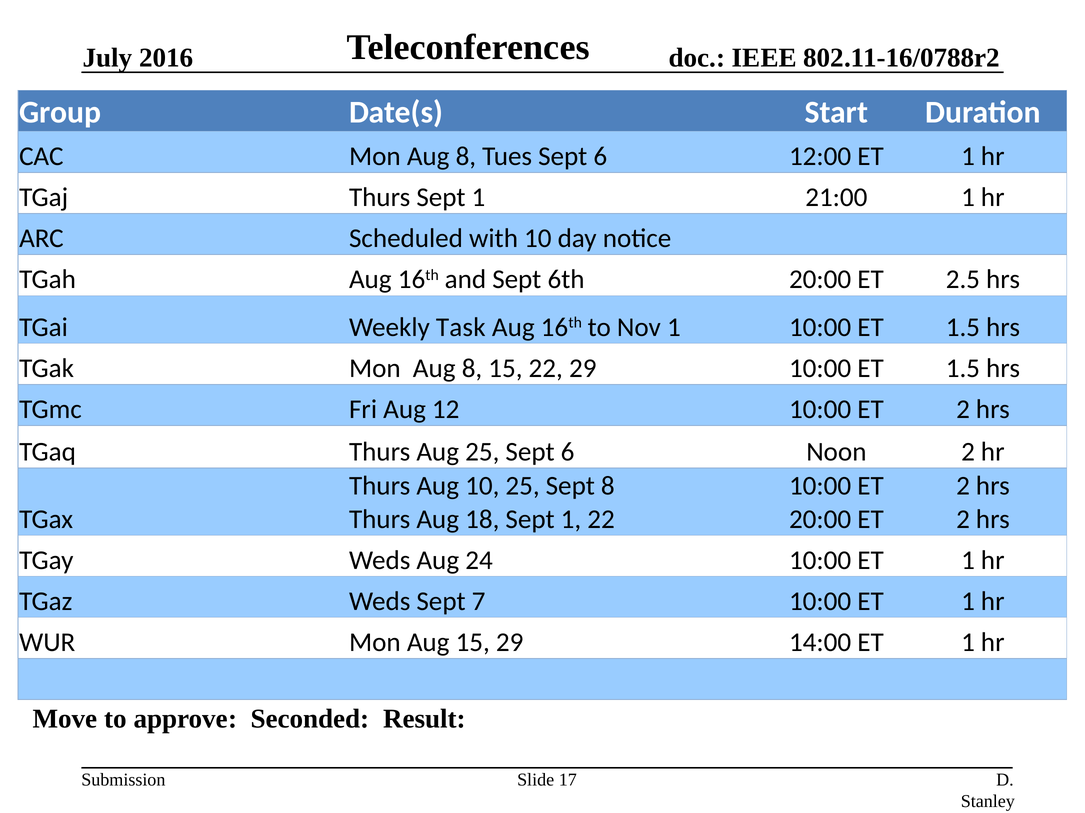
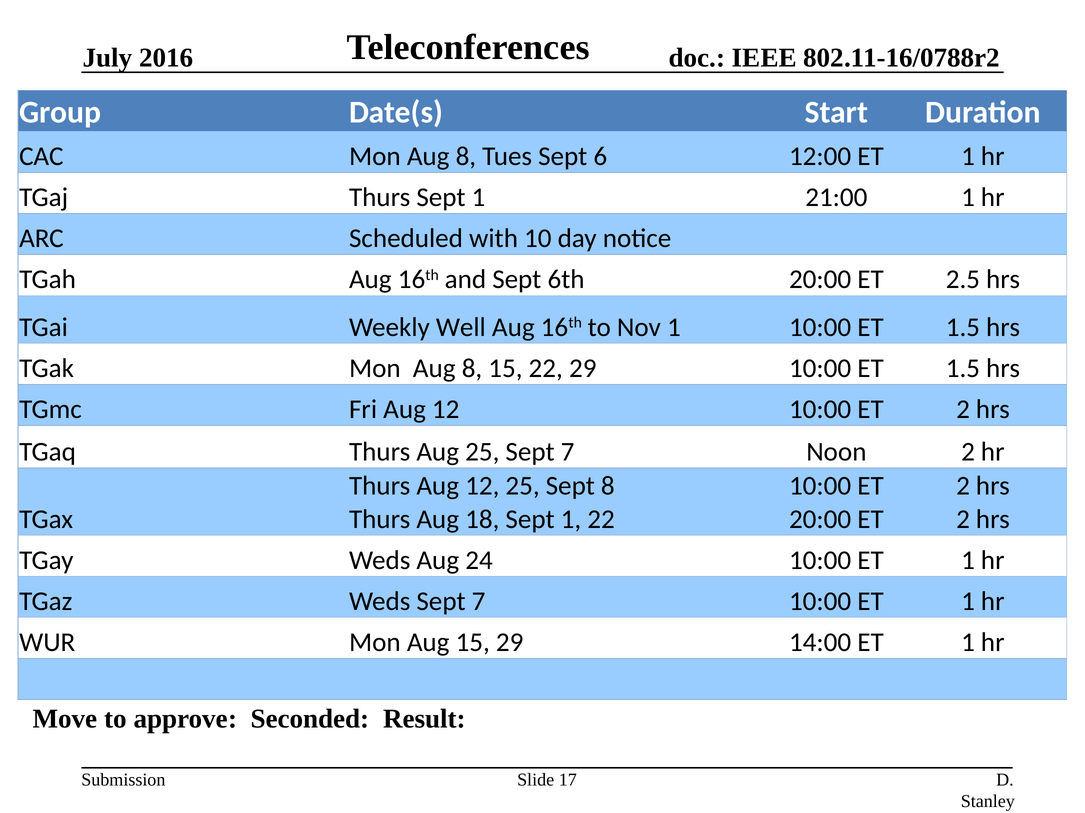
Task: Task -> Well (461, 327)
25 Sept 6: 6 -> 7 (568, 452)
Thurs Aug 10: 10 -> 12 (482, 486)
